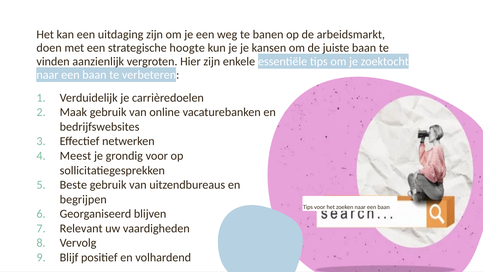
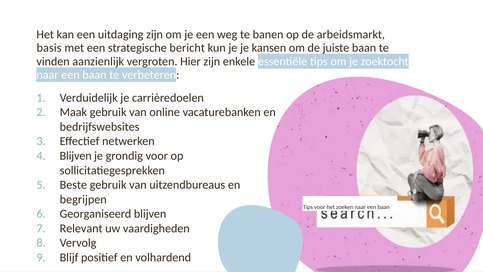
doen: doen -> basis (49, 48)
hoogte: hoogte -> bericht (187, 48)
Meest: Meest -> Blijven (76, 156)
